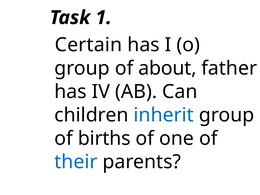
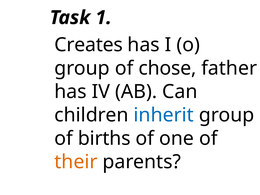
Certain: Certain -> Creates (89, 45)
about: about -> chose (167, 68)
their colour: blue -> orange (76, 162)
